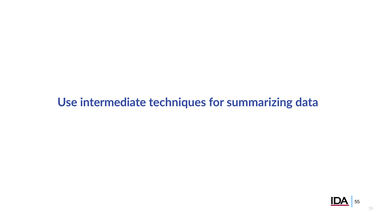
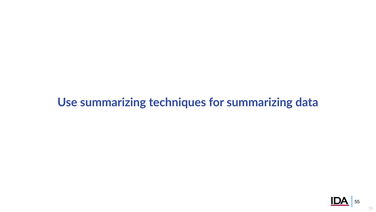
Use intermediate: intermediate -> summarizing (113, 102)
